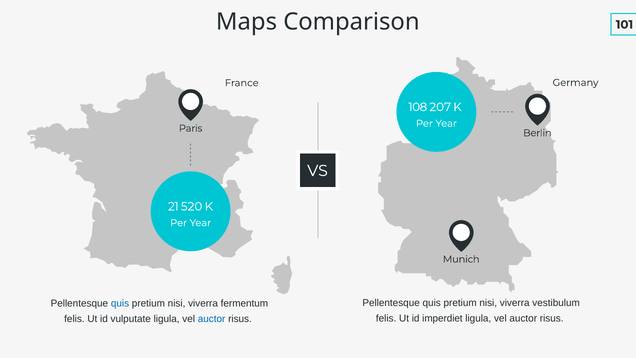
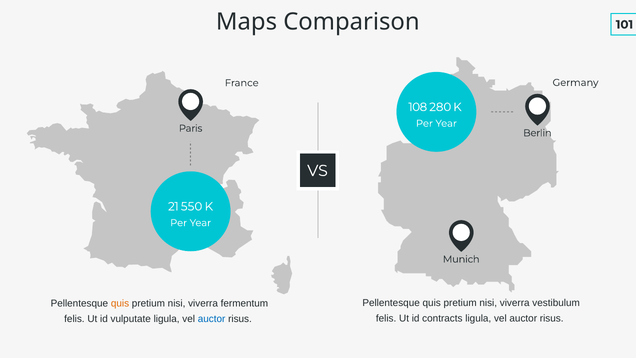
207: 207 -> 280 (440, 107)
520: 520 -> 550 (192, 206)
quis colour: blue -> orange (120, 303)
imperdiet: imperdiet -> contracts (442, 318)
